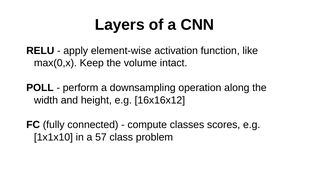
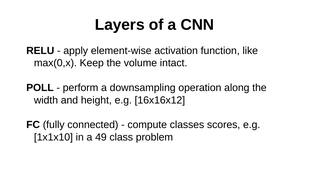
57: 57 -> 49 (101, 137)
